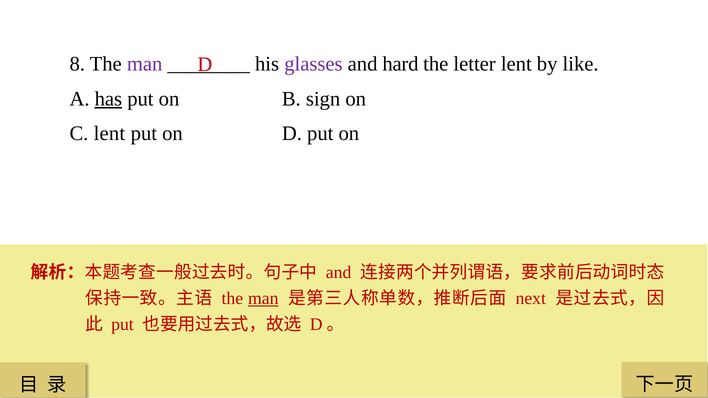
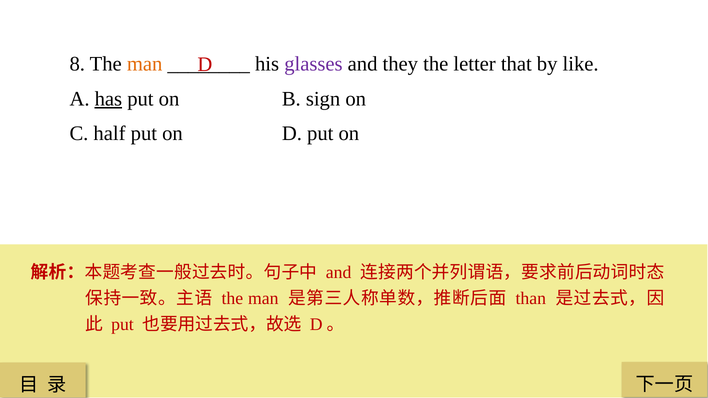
man colour: purple -> orange (145, 64)
hard: hard -> they (400, 64)
letter lent: lent -> that (516, 64)
C lent: lent -> half (110, 134)
man underline: present -> none (263, 299)
next: next -> than (531, 299)
